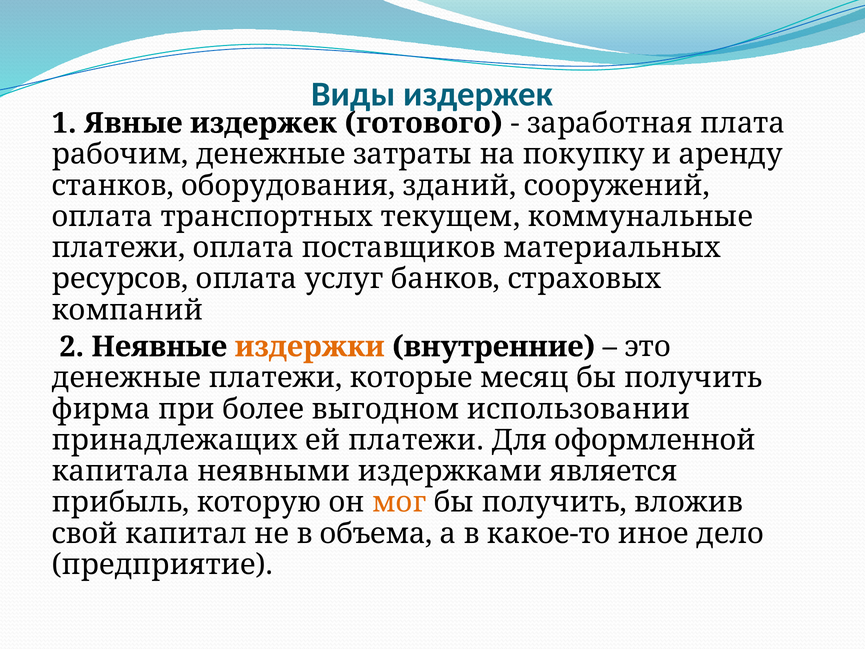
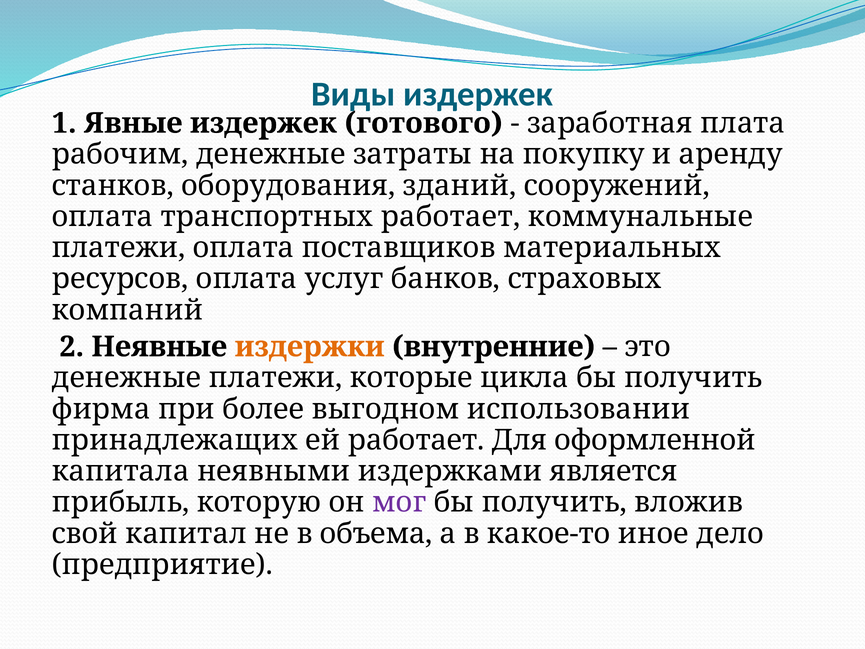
транспортных текущем: текущем -> работает (450, 217)
месяц: месяц -> цикла (525, 378)
ей платежи: платежи -> работает (416, 440)
мог colour: orange -> purple (399, 502)
